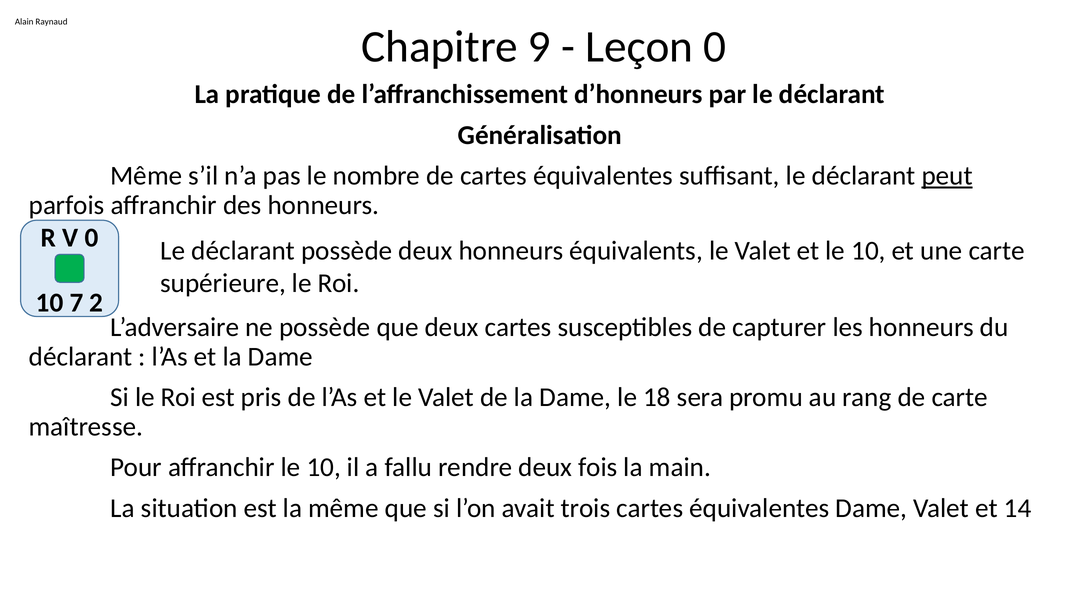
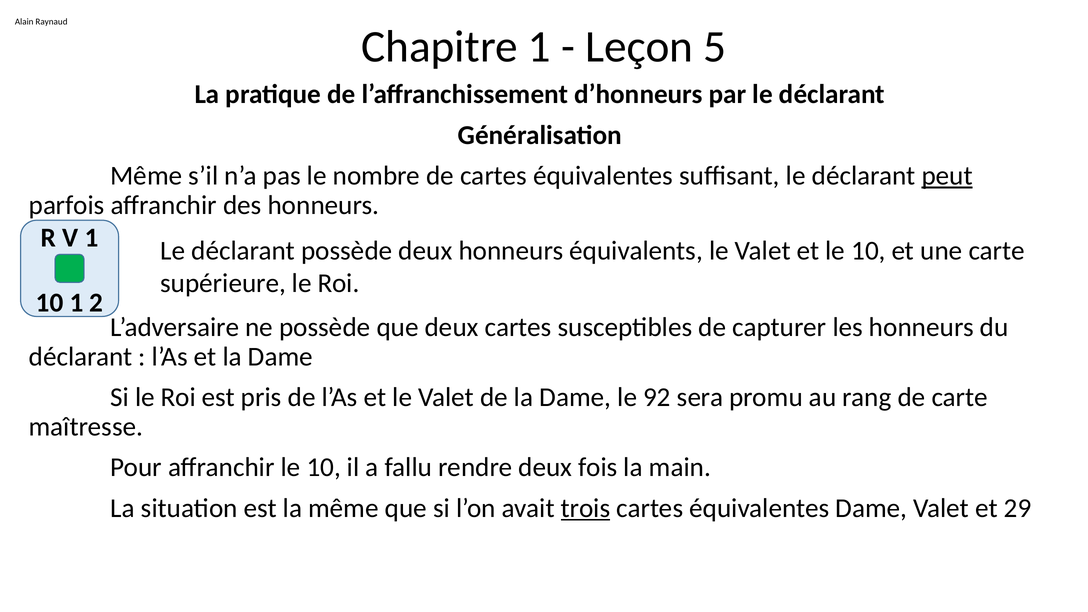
Chapitre 9: 9 -> 1 (539, 47)
Leçon 0: 0 -> 5 (715, 47)
V 0: 0 -> 1 (91, 238)
10 7: 7 -> 1 (76, 303)
18: 18 -> 92 (657, 397)
trois underline: none -> present (586, 508)
14: 14 -> 29 (1018, 508)
